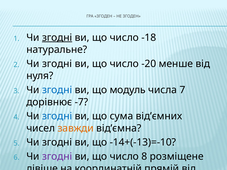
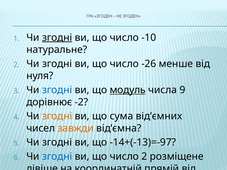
-18: -18 -> -10 (149, 38)
-20: -20 -> -26 (149, 64)
модуль underline: none -> present (128, 90)
7: 7 -> 9 (182, 90)
дорівнює -7: -7 -> -2 (81, 102)
згодні colour: blue -> orange (57, 116)
-14+(-13)=-10: -14+(-13)=-10 -> -14+(-13)=-97 (143, 143)
згодні colour: purple -> blue (57, 157)
число 8: 8 -> 2 (144, 157)
